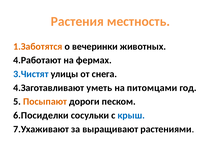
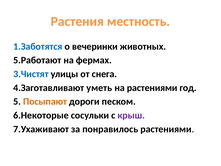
1.Заботятся colour: orange -> blue (38, 46)
4.Работают: 4.Работают -> 5.Работают (37, 60)
на питомцами: питомцами -> растениями (152, 88)
6.Посиделки: 6.Посиделки -> 6.Некоторые (41, 115)
крыш colour: blue -> purple (131, 115)
выращивают: выращивают -> понравилось (110, 129)
